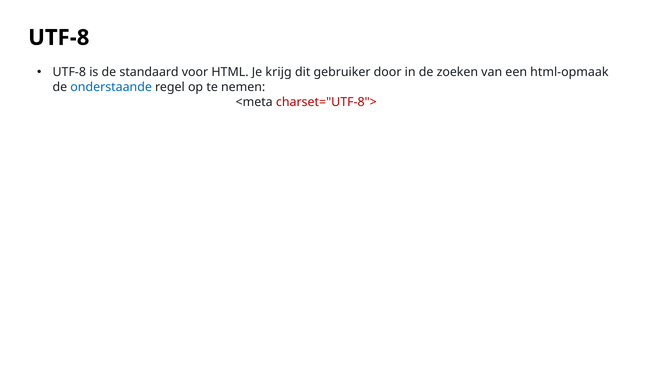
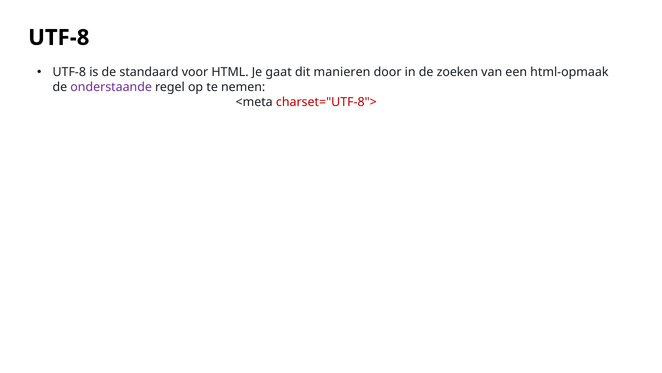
krijg: krijg -> gaat (279, 72)
gebruiker: gebruiker -> manieren (342, 72)
onderstaande colour: blue -> purple (111, 87)
